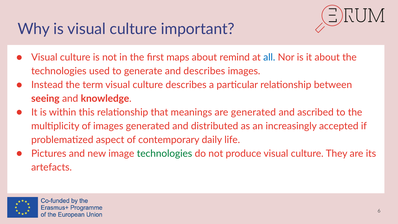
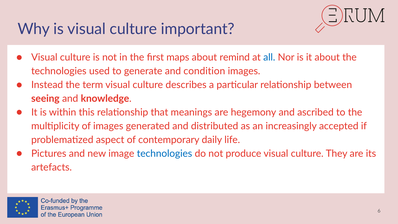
and describes: describes -> condition (204, 71)
are generated: generated -> hegemony (253, 112)
technologies colour: green -> blue (164, 153)
